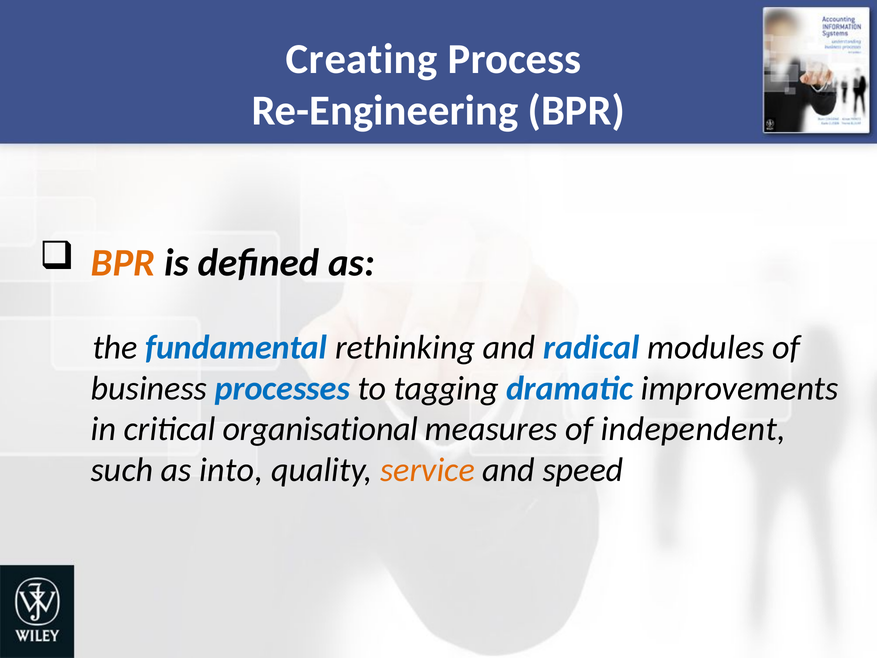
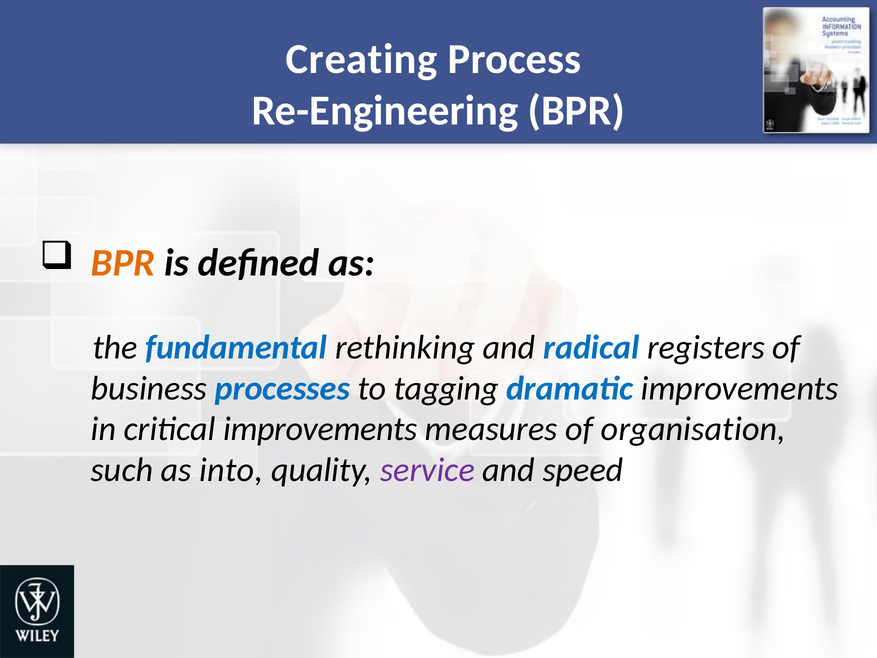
modules: modules -> registers (706, 347)
critical organisational: organisational -> improvements (320, 429)
independent: independent -> organisation (693, 429)
service colour: orange -> purple (427, 470)
